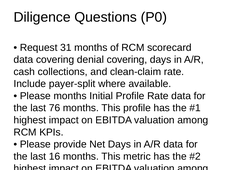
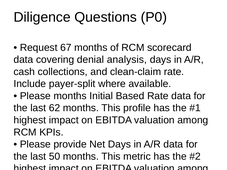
31: 31 -> 67 (66, 48)
denial covering: covering -> analysis (127, 60)
Initial Profile: Profile -> Based (130, 96)
76: 76 -> 62 (55, 108)
16: 16 -> 50 (55, 157)
